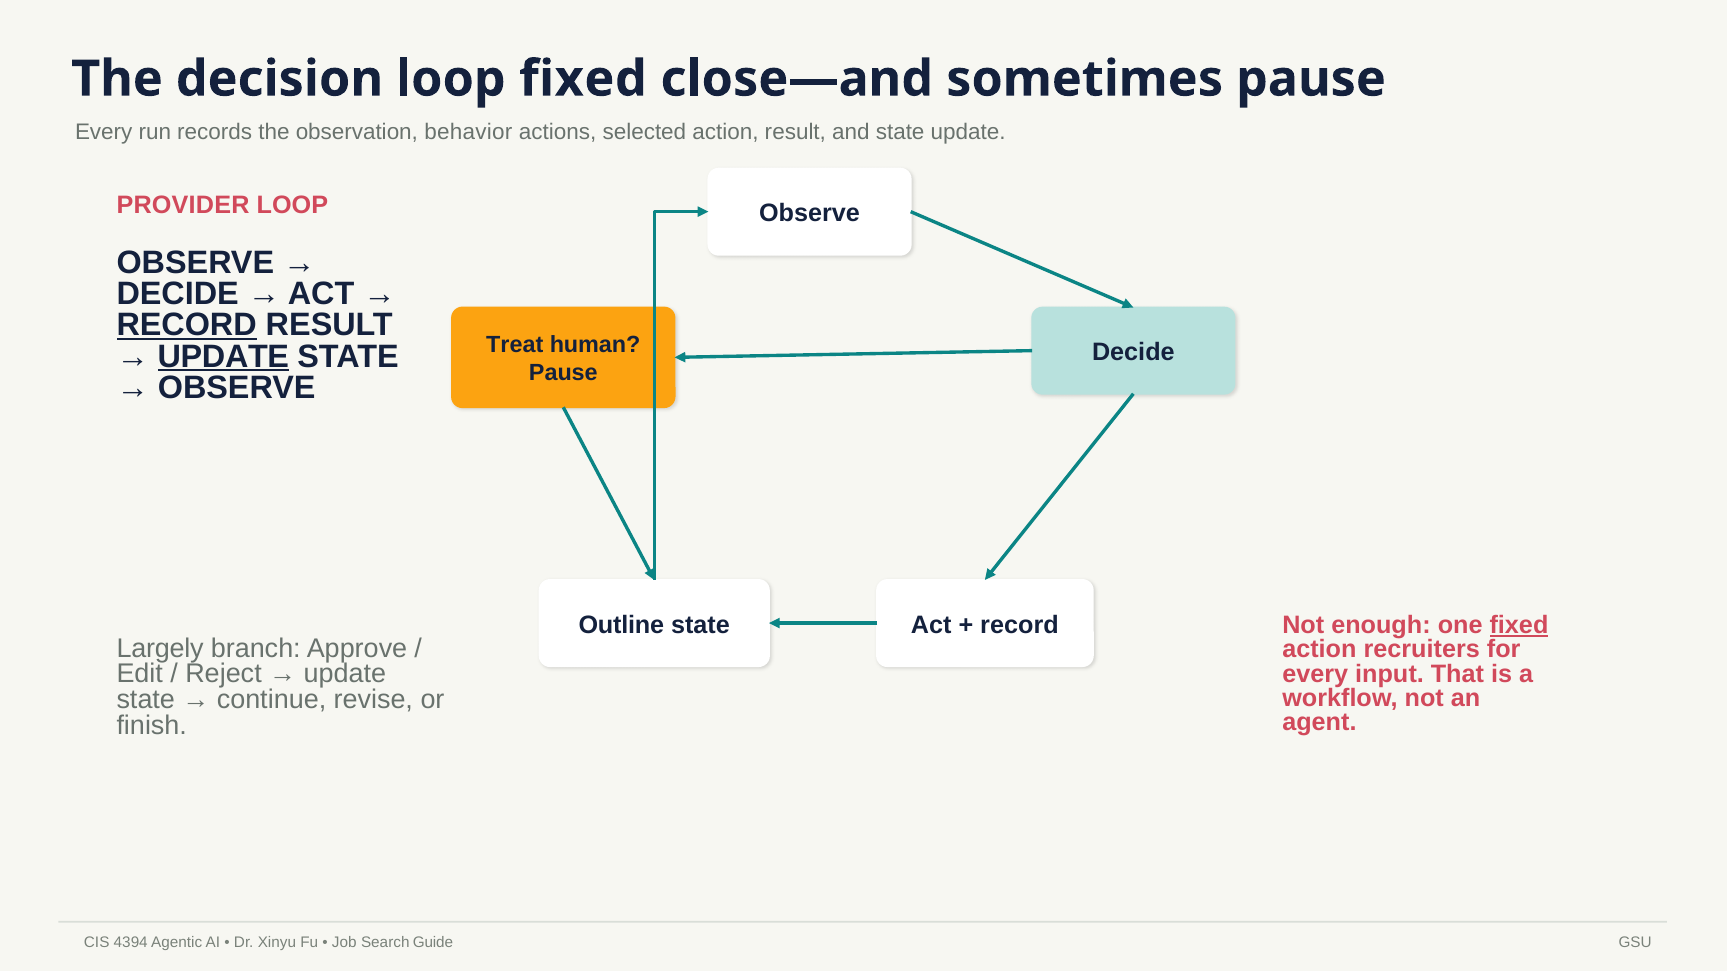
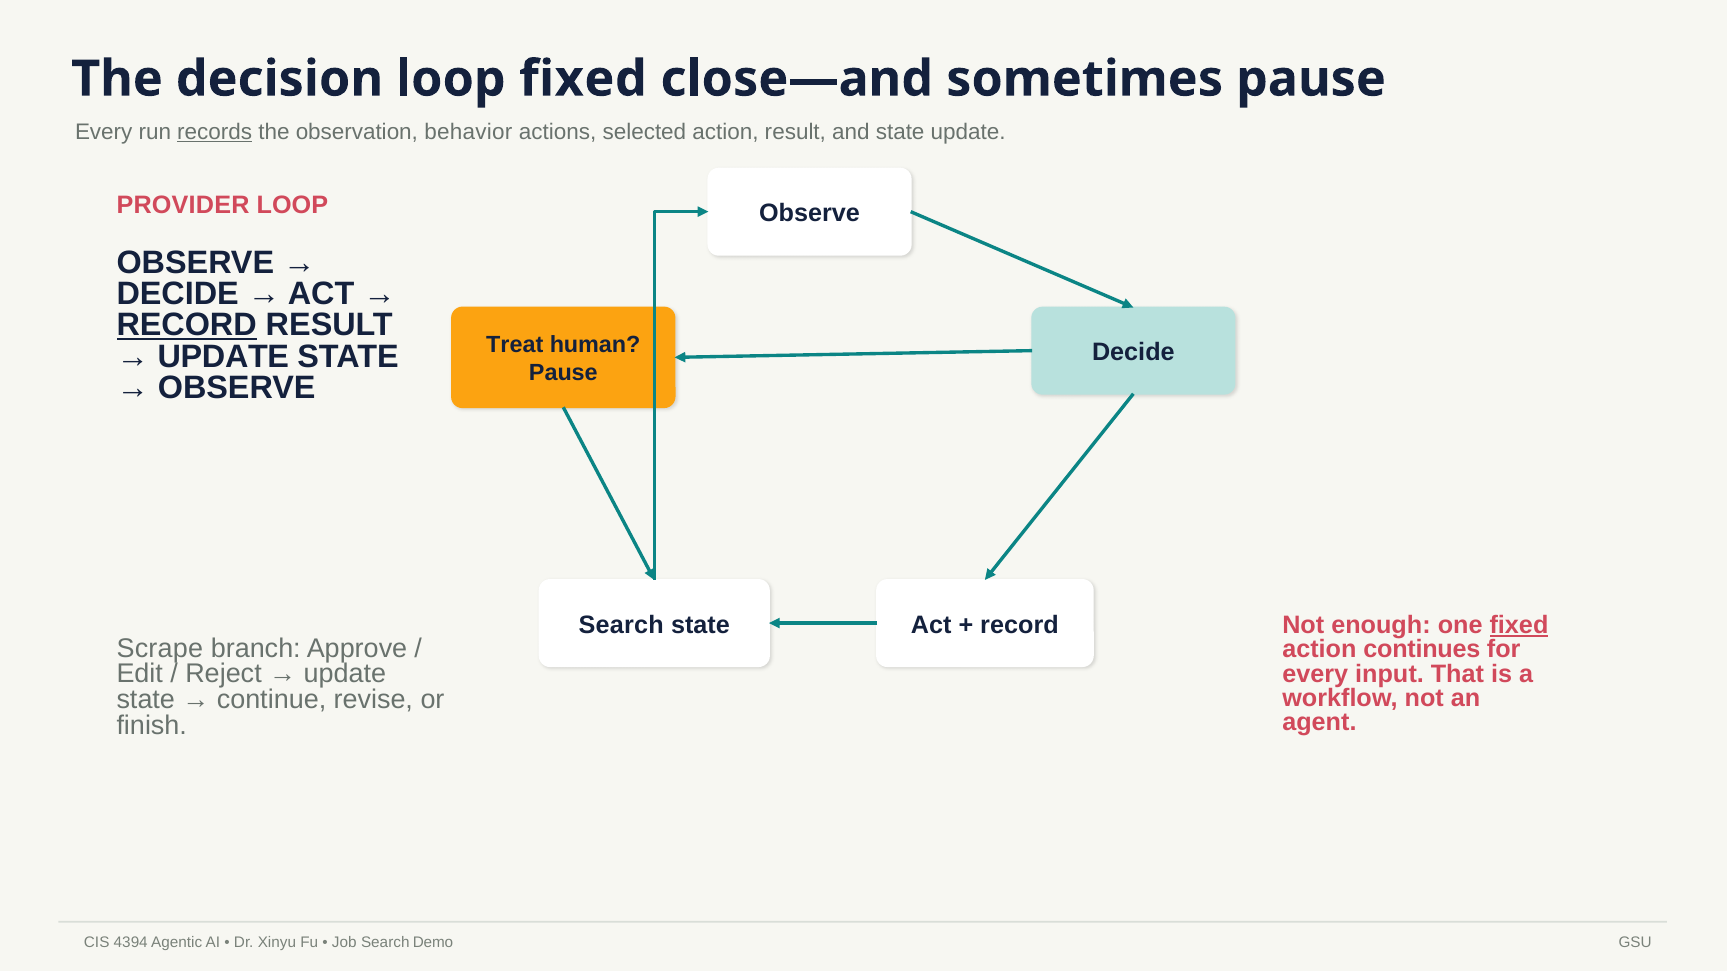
records underline: none -> present (215, 132)
UPDATE underline: present -> none (223, 357)
Outline: Outline -> Search (621, 625)
Largely: Largely -> Scrape (160, 648)
recruiters: recruiters -> continues (1422, 650)
Guide: Guide -> Demo (433, 943)
